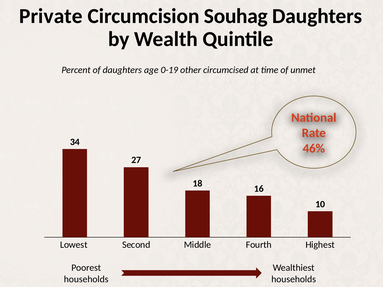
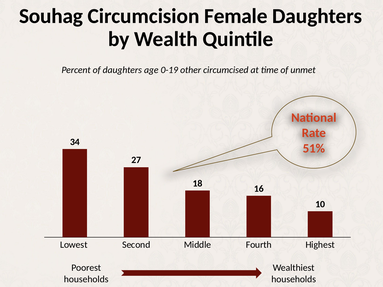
Private: Private -> Souhag (51, 16)
Souhag: Souhag -> Female (236, 16)
46%: 46% -> 51% (314, 148)
